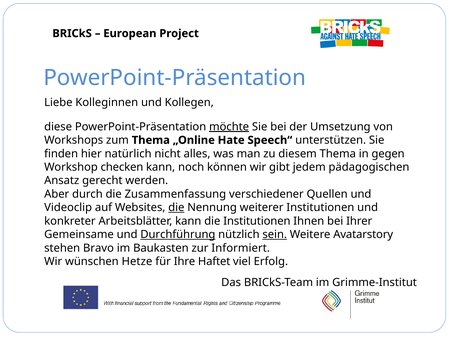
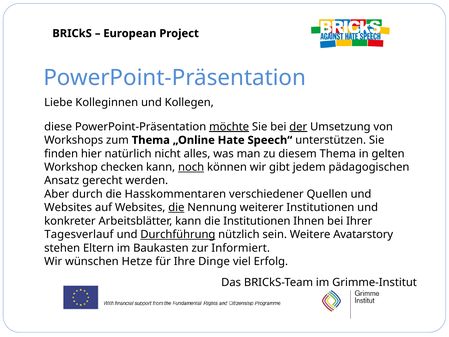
der underline: none -> present (298, 127)
gegen: gegen -> gelten (388, 154)
noch underline: none -> present (191, 167)
Zusammenfassung: Zusammenfassung -> Hasskommentaren (175, 194)
Videoclip: Videoclip -> Websites (68, 207)
Gemeinsame: Gemeinsame -> Tagesverlauf (79, 234)
sein underline: present -> none (275, 234)
Bravo: Bravo -> Eltern (98, 248)
Haftet: Haftet -> Dinge (214, 261)
